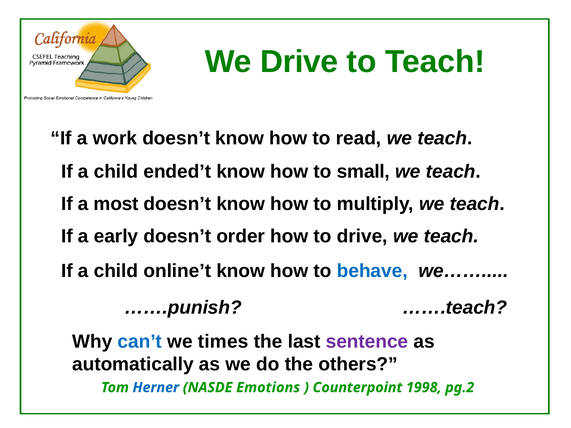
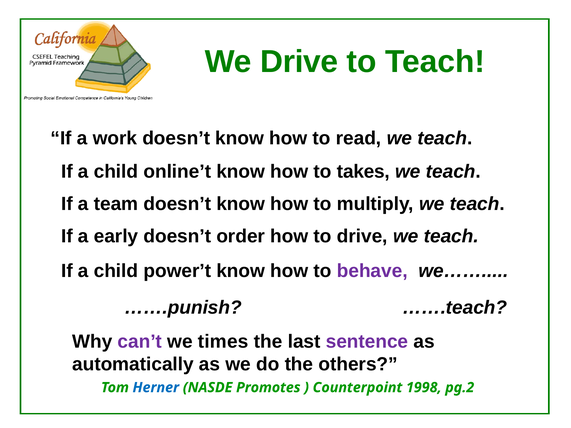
ended’t: ended’t -> online’t (177, 172)
small: small -> takes (363, 172)
most: most -> team (116, 204)
online’t: online’t -> power’t (177, 271)
behave colour: blue -> purple (372, 271)
can’t colour: blue -> purple (140, 342)
Emotions: Emotions -> Promotes (268, 388)
